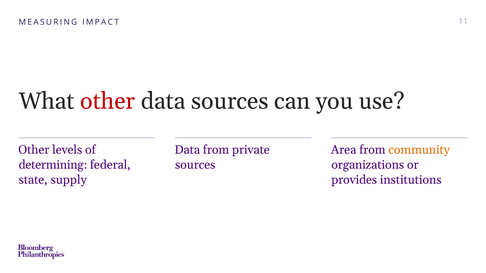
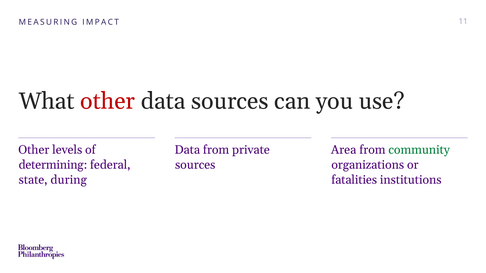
community colour: orange -> green (419, 150)
supply: supply -> during (69, 180)
provides: provides -> fatalities (354, 180)
